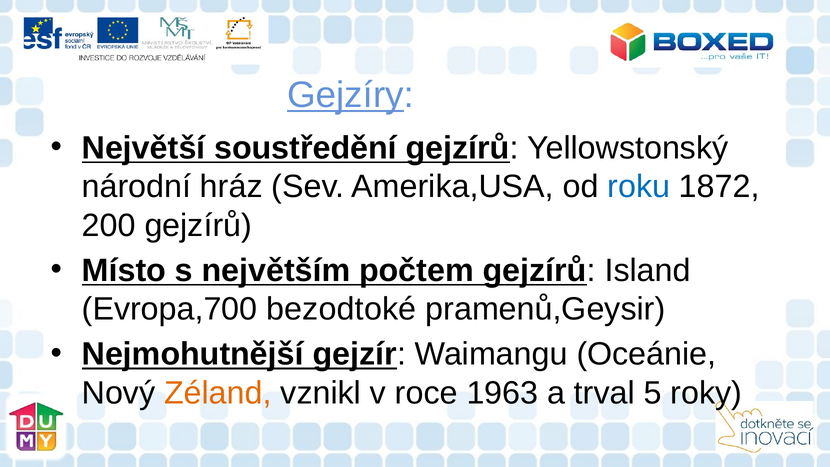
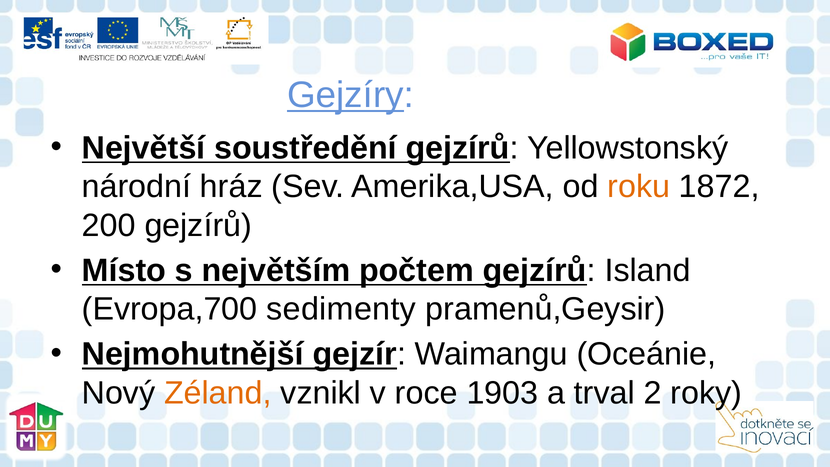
roku colour: blue -> orange (639, 187)
bezodtoké: bezodtoké -> sedimenty (341, 309)
1963: 1963 -> 1903 (502, 393)
5: 5 -> 2 (653, 393)
